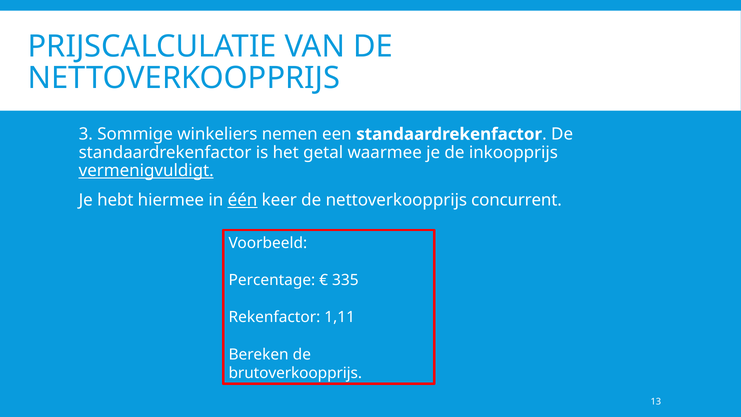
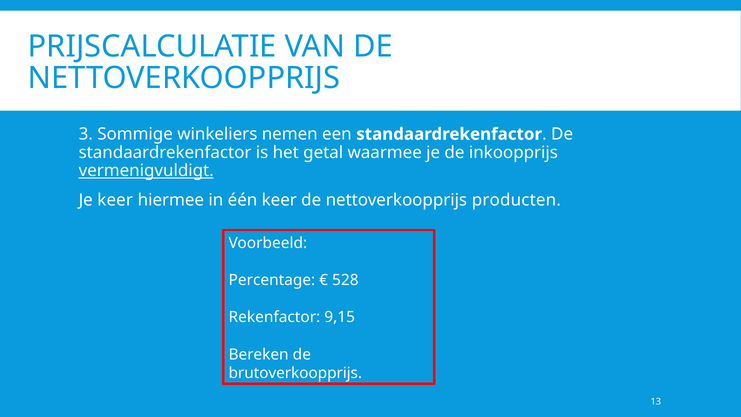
Je hebt: hebt -> keer (115, 200)
één underline: present -> none (242, 200)
concurrent: concurrent -> producten (516, 200)
335: 335 -> 528 (345, 280)
1,11: 1,11 -> 9,15 (340, 317)
